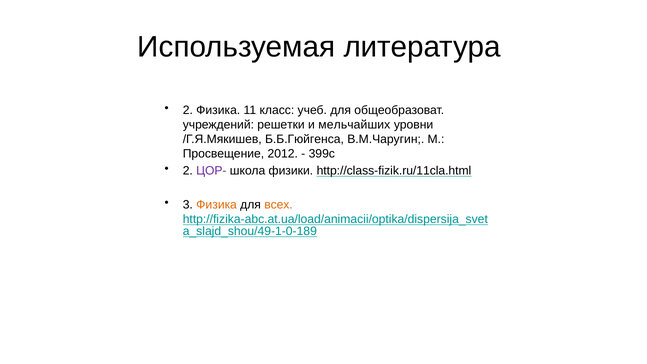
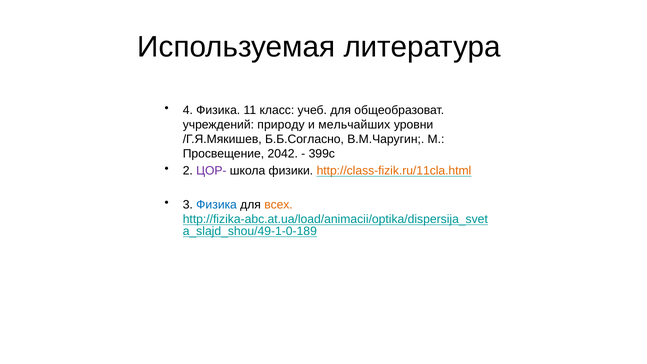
2: 2 -> 4 (188, 110)
решетки: решетки -> природу (281, 125)
Б.Б.Гюйгенса: Б.Б.Гюйгенса -> Б.Б.Согласно (304, 139)
2012: 2012 -> 2042 (283, 154)
http://class-fizik.ru/11cla.html colour: black -> orange (394, 171)
Физика colour: orange -> blue (217, 205)
